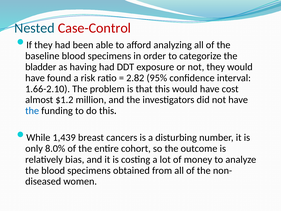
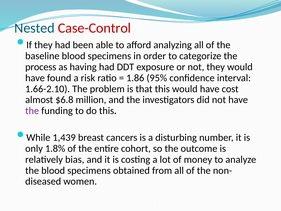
bladder: bladder -> process (41, 67)
2.82: 2.82 -> 1.86 (135, 78)
$1.2: $1.2 -> $6.8 (64, 100)
the colour: blue -> purple (32, 111)
8.0%: 8.0% -> 1.8% (55, 148)
